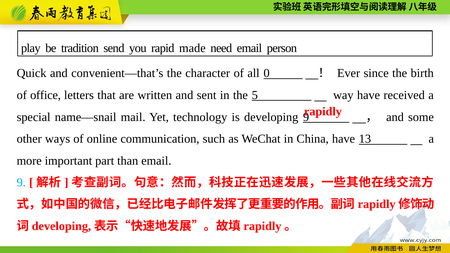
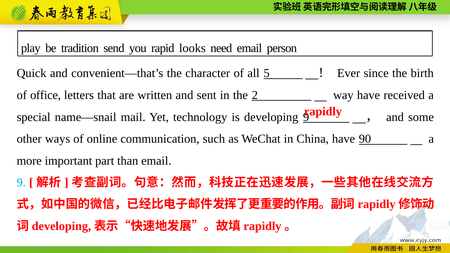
made: made -> looks (192, 48)
0: 0 -> 5 (267, 73)
5: 5 -> 2 (255, 95)
13: 13 -> 90 (365, 139)
